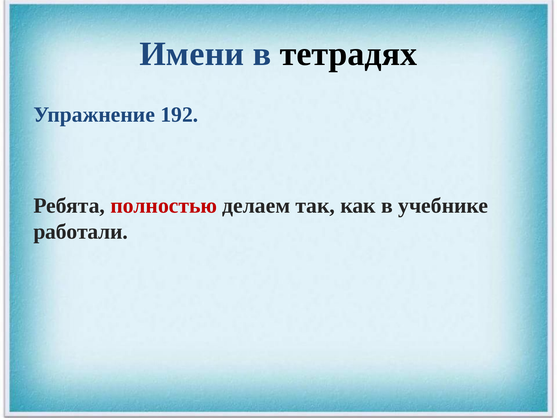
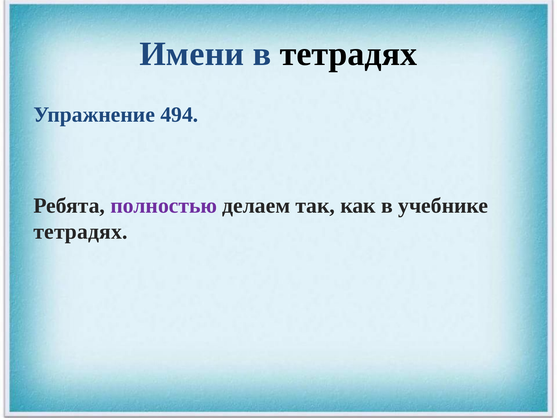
192: 192 -> 494 (179, 115)
полностью colour: red -> purple (164, 206)
работали: работали -> тетрадях (80, 232)
